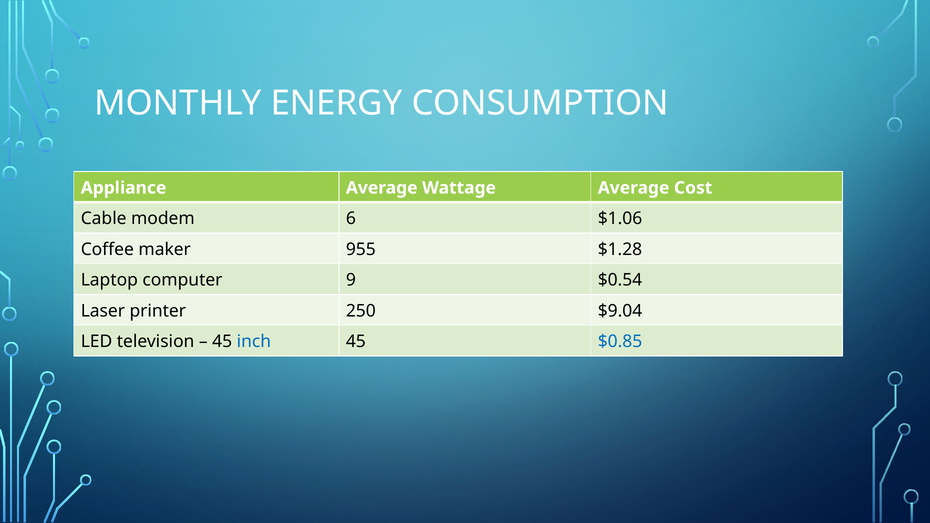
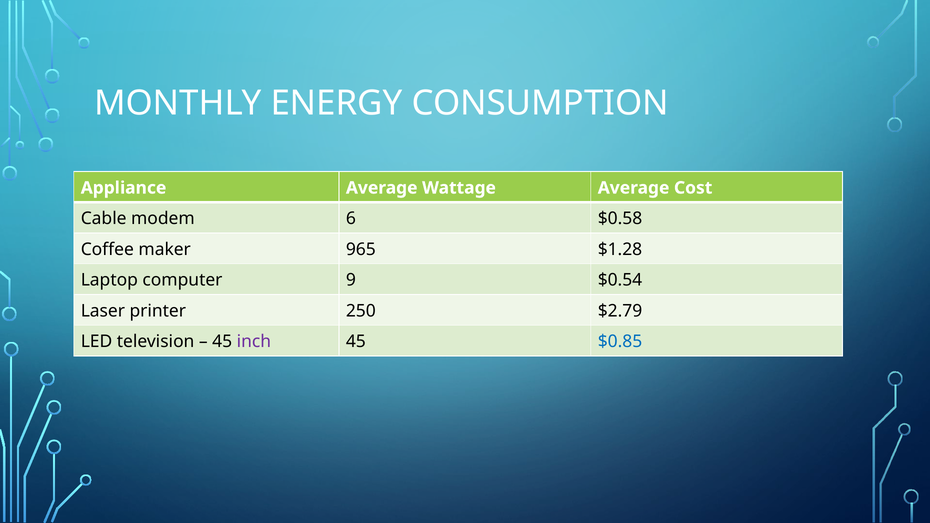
$1.06: $1.06 -> $0.58 (620, 219)
955: 955 -> 965 (361, 249)
$9.04: $9.04 -> $2.79 (620, 311)
inch colour: blue -> purple (254, 342)
